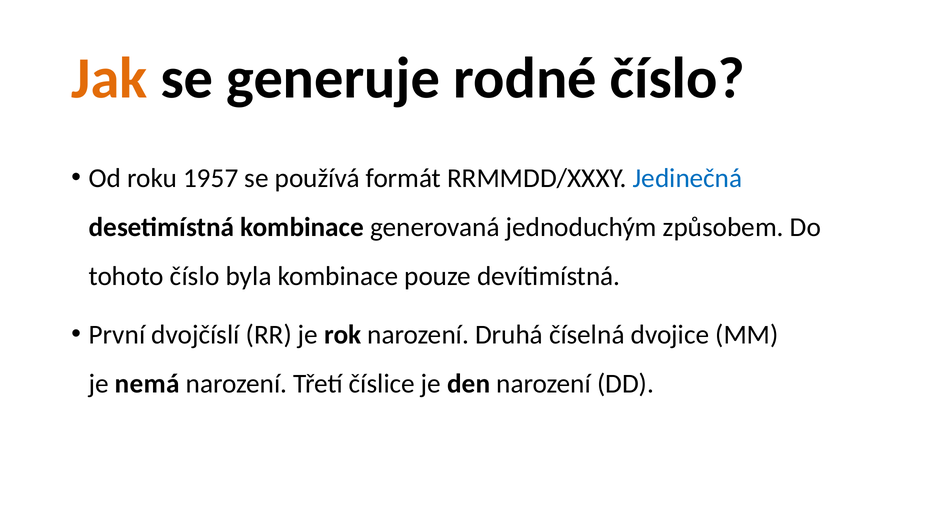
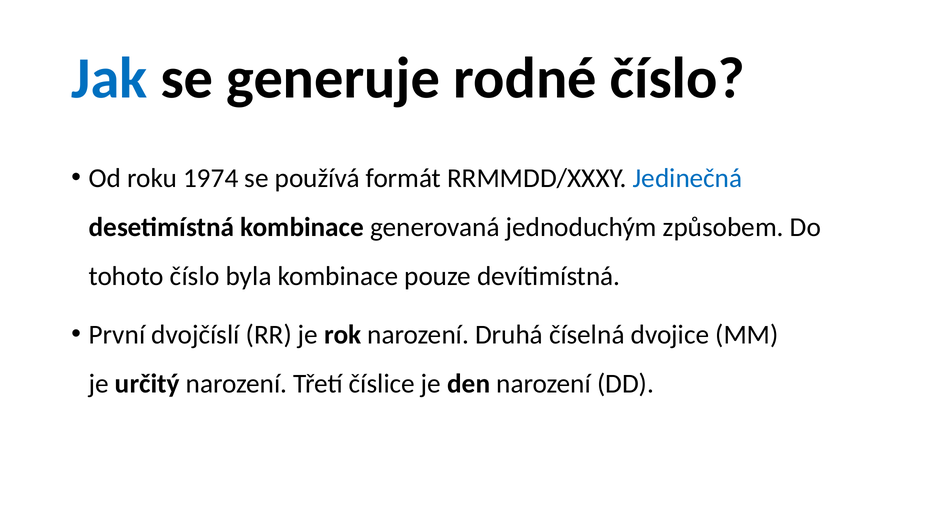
Jak colour: orange -> blue (109, 78)
1957: 1957 -> 1974 (211, 178)
nemá: nemá -> určitý (147, 384)
